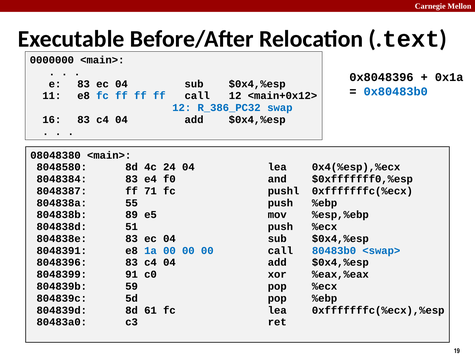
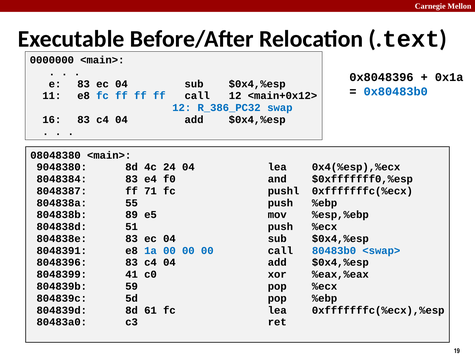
8048580: 8048580 -> 9048380 (62, 167)
91: 91 -> 41 (132, 274)
